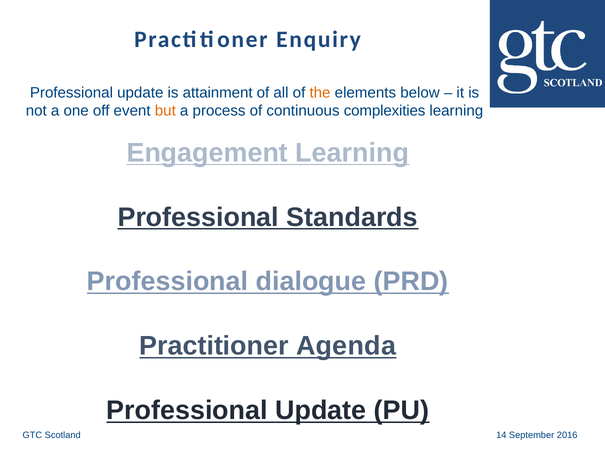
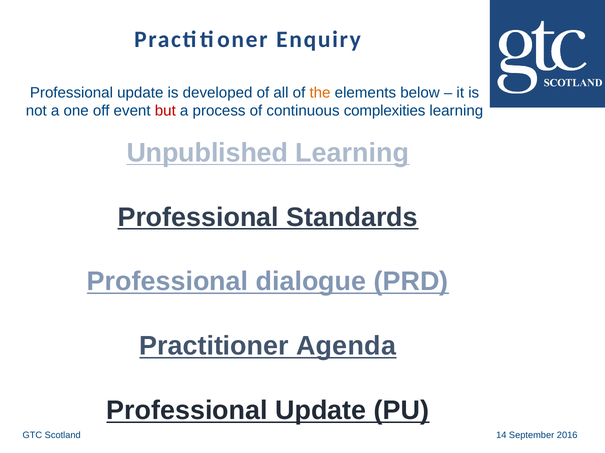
attainment: attainment -> developed (218, 93)
but colour: orange -> red (165, 111)
Engagement: Engagement -> Unpublished (207, 153)
